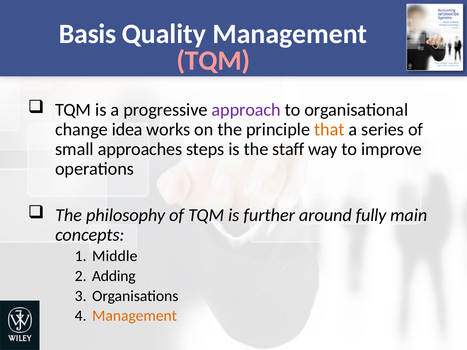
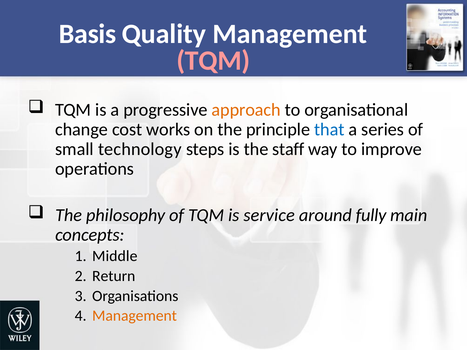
approach colour: purple -> orange (246, 110)
idea: idea -> cost (127, 130)
that colour: orange -> blue (329, 130)
approaches: approaches -> technology (140, 149)
further: further -> service (269, 215)
Adding: Adding -> Return (114, 276)
